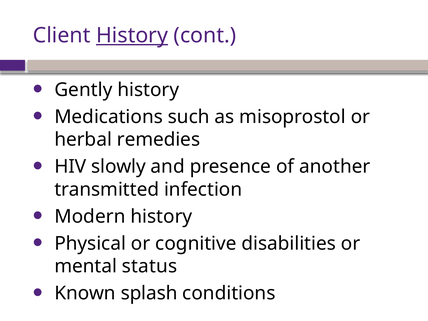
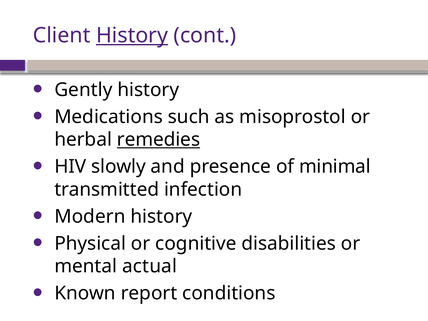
remedies underline: none -> present (159, 140)
another: another -> minimal (335, 167)
status: status -> actual (150, 266)
splash: splash -> report (149, 293)
